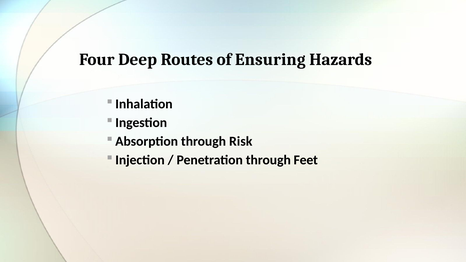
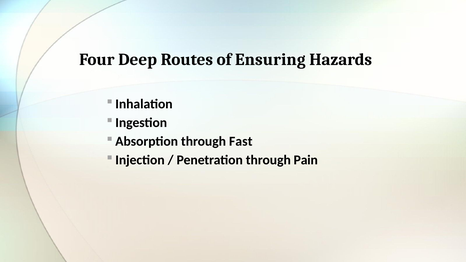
Risk: Risk -> Fast (241, 141)
Feet: Feet -> Pain (306, 160)
